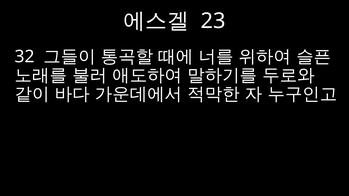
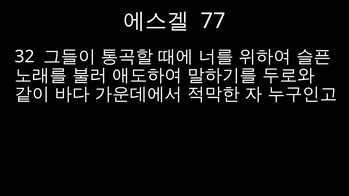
23: 23 -> 77 (213, 21)
